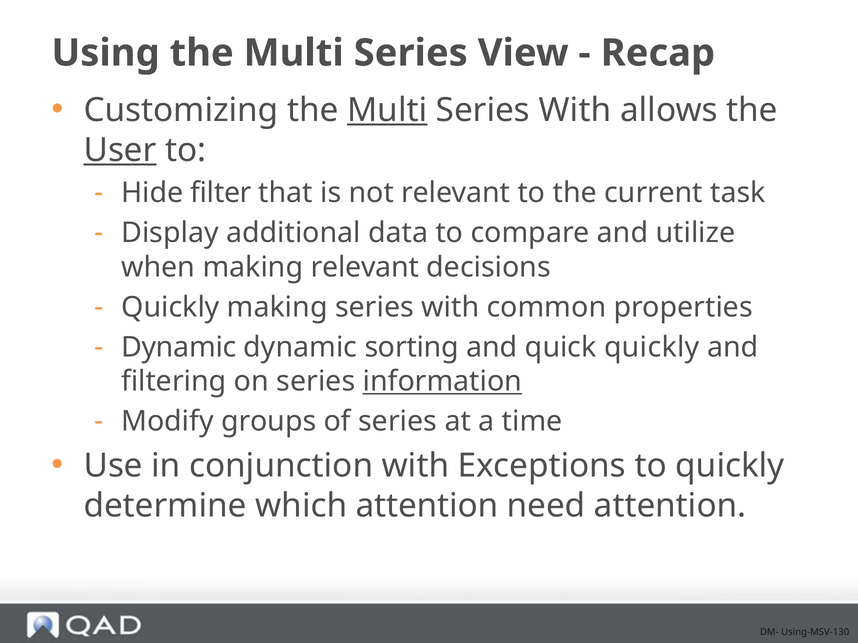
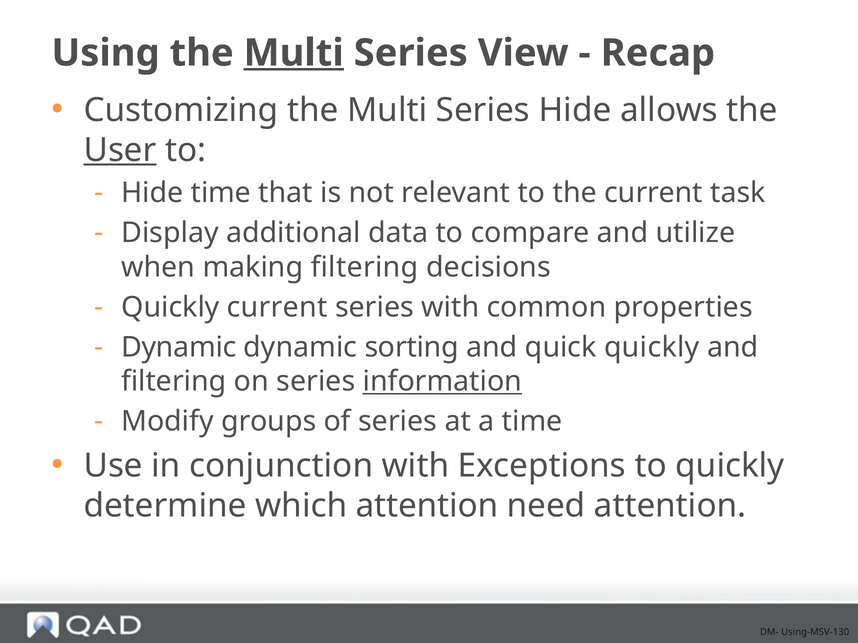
Multi underline: none -> present (294, 53)
Multi underline: present -> none (387, 110)
With: With -> Hide (575, 110)
Hide filter: filter -> time (221, 193)
making relevant: relevant -> filtering (365, 267)
Quickly making: making -> current (277, 307)
